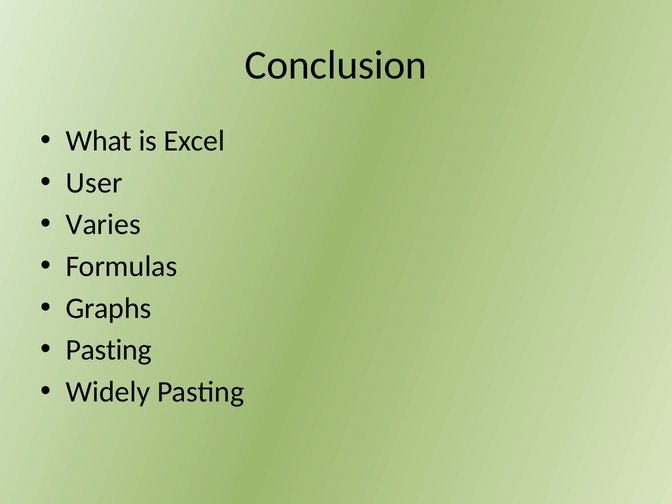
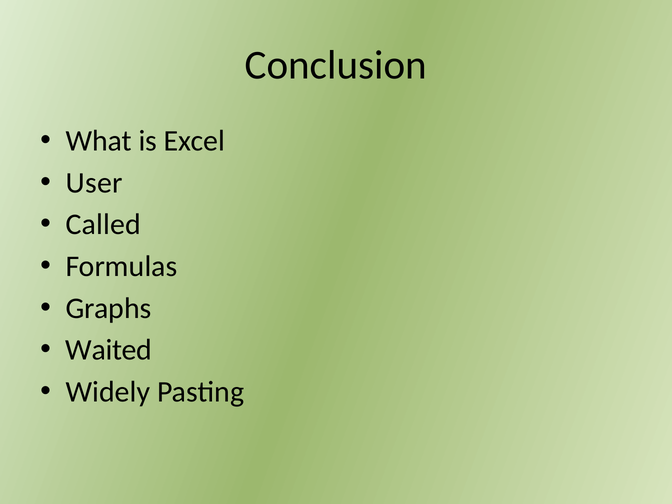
Varies: Varies -> Called (103, 225)
Pasting: Pasting -> Waited (109, 350)
